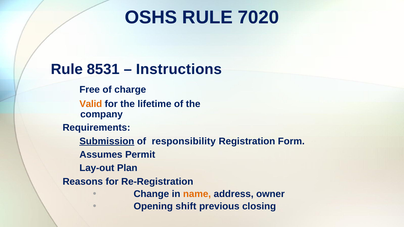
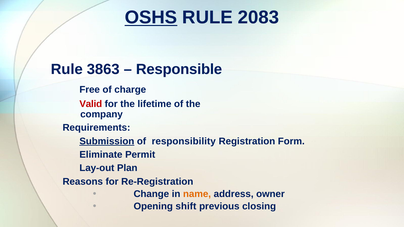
OSHS underline: none -> present (151, 18)
7020: 7020 -> 2083 (258, 18)
8531: 8531 -> 3863 (103, 70)
Instructions: Instructions -> Responsible (179, 70)
Valid colour: orange -> red (91, 104)
Assumes: Assumes -> Eliminate (101, 155)
